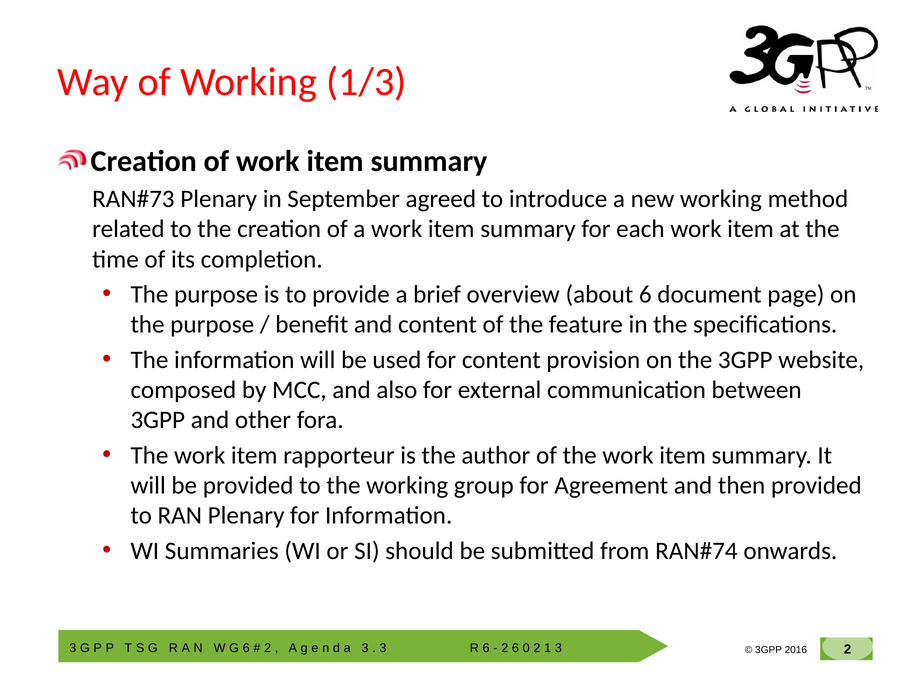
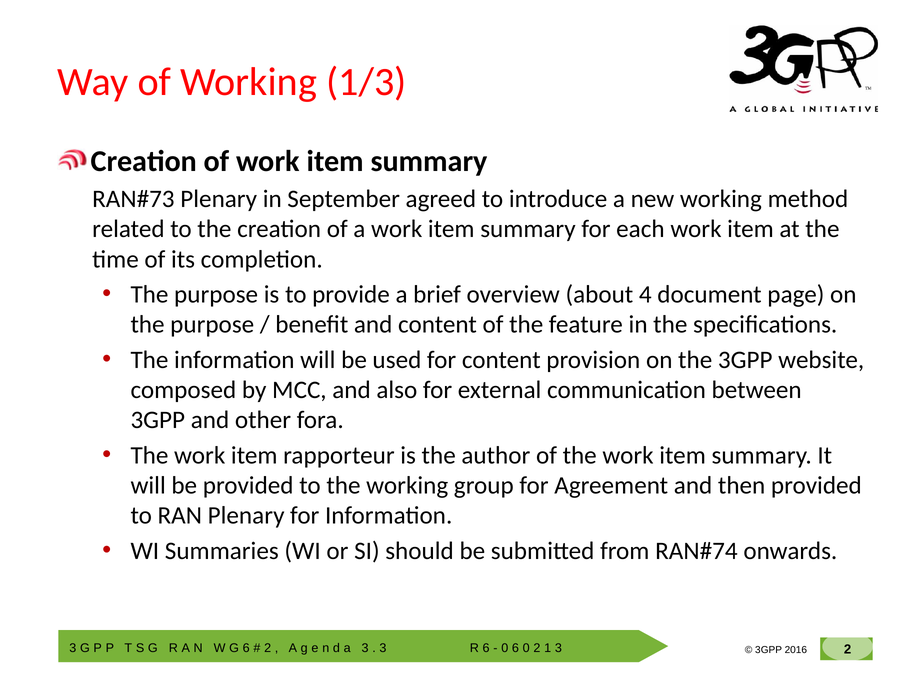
about 6: 6 -> 4 (645, 295)
2: 2 -> 0 (505, 648)
